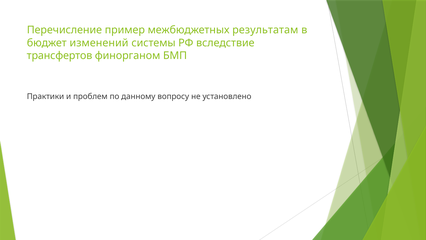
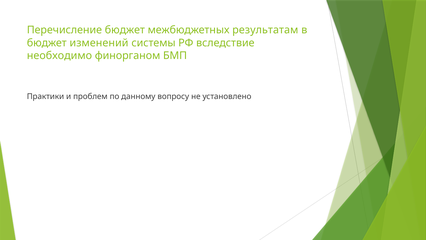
Перечисление пример: пример -> бюджет (125, 30)
трансфертов: трансфертов -> необходимо (59, 56)
